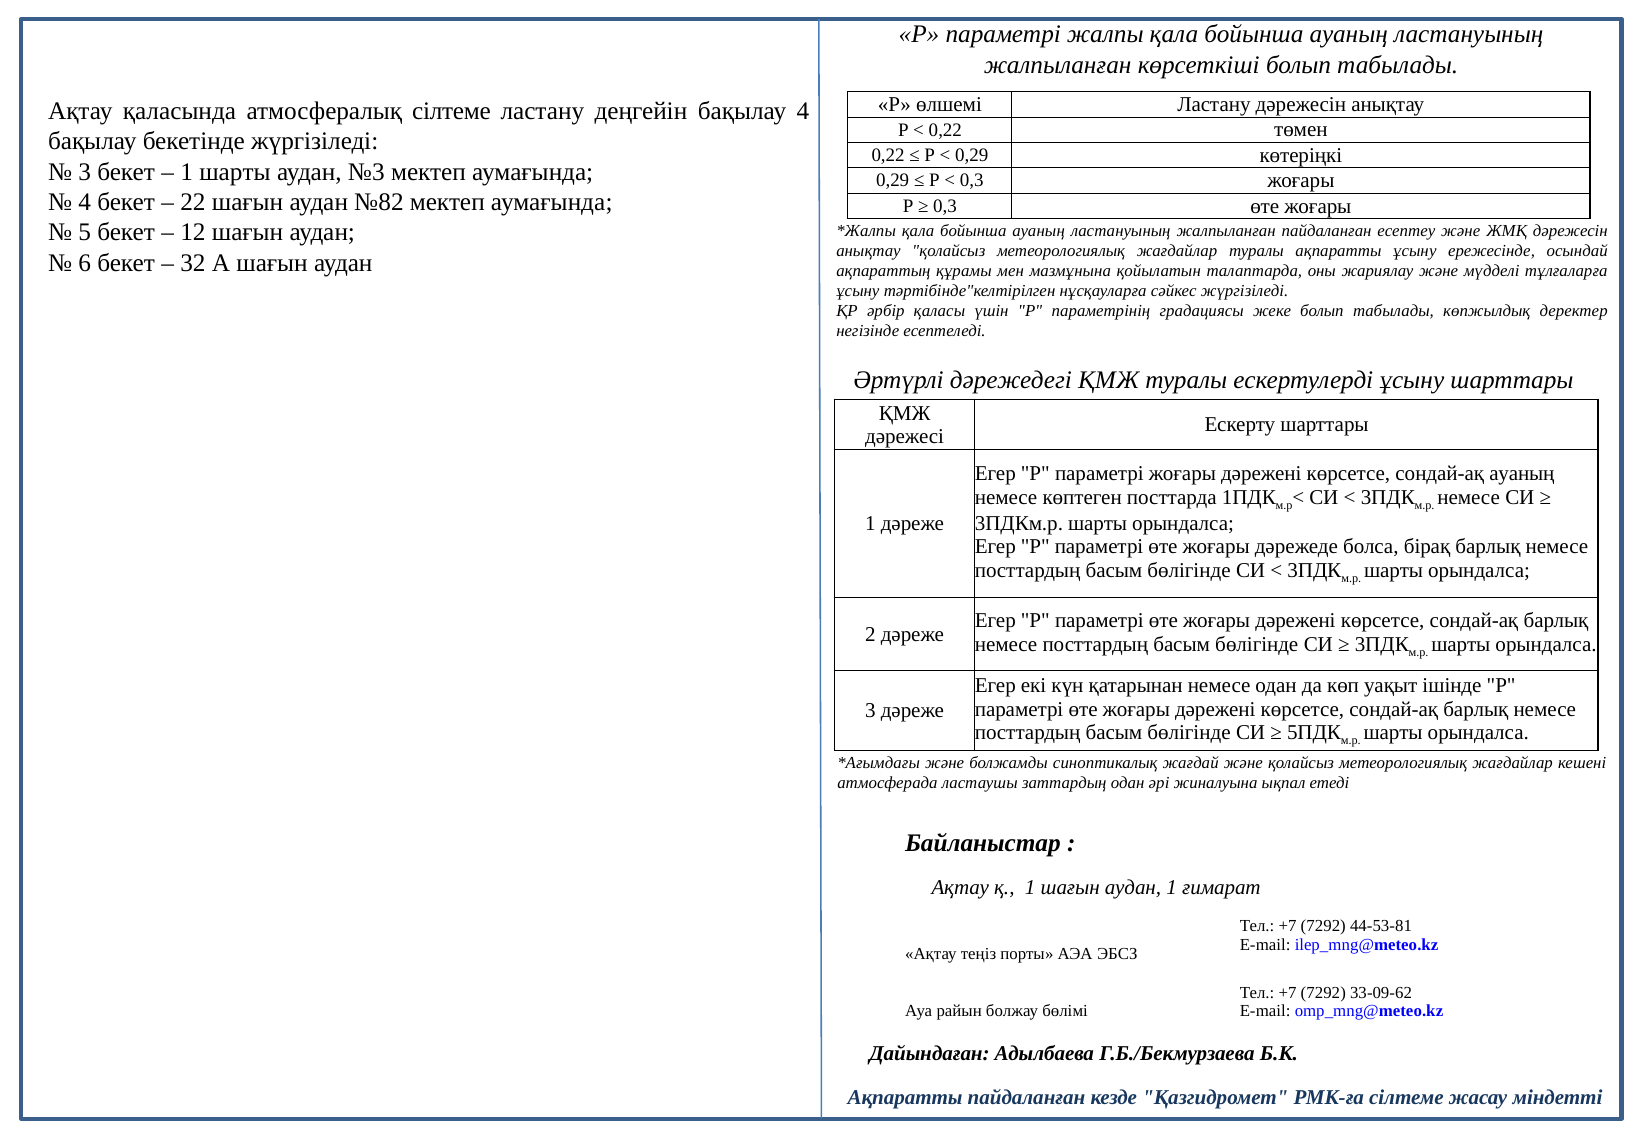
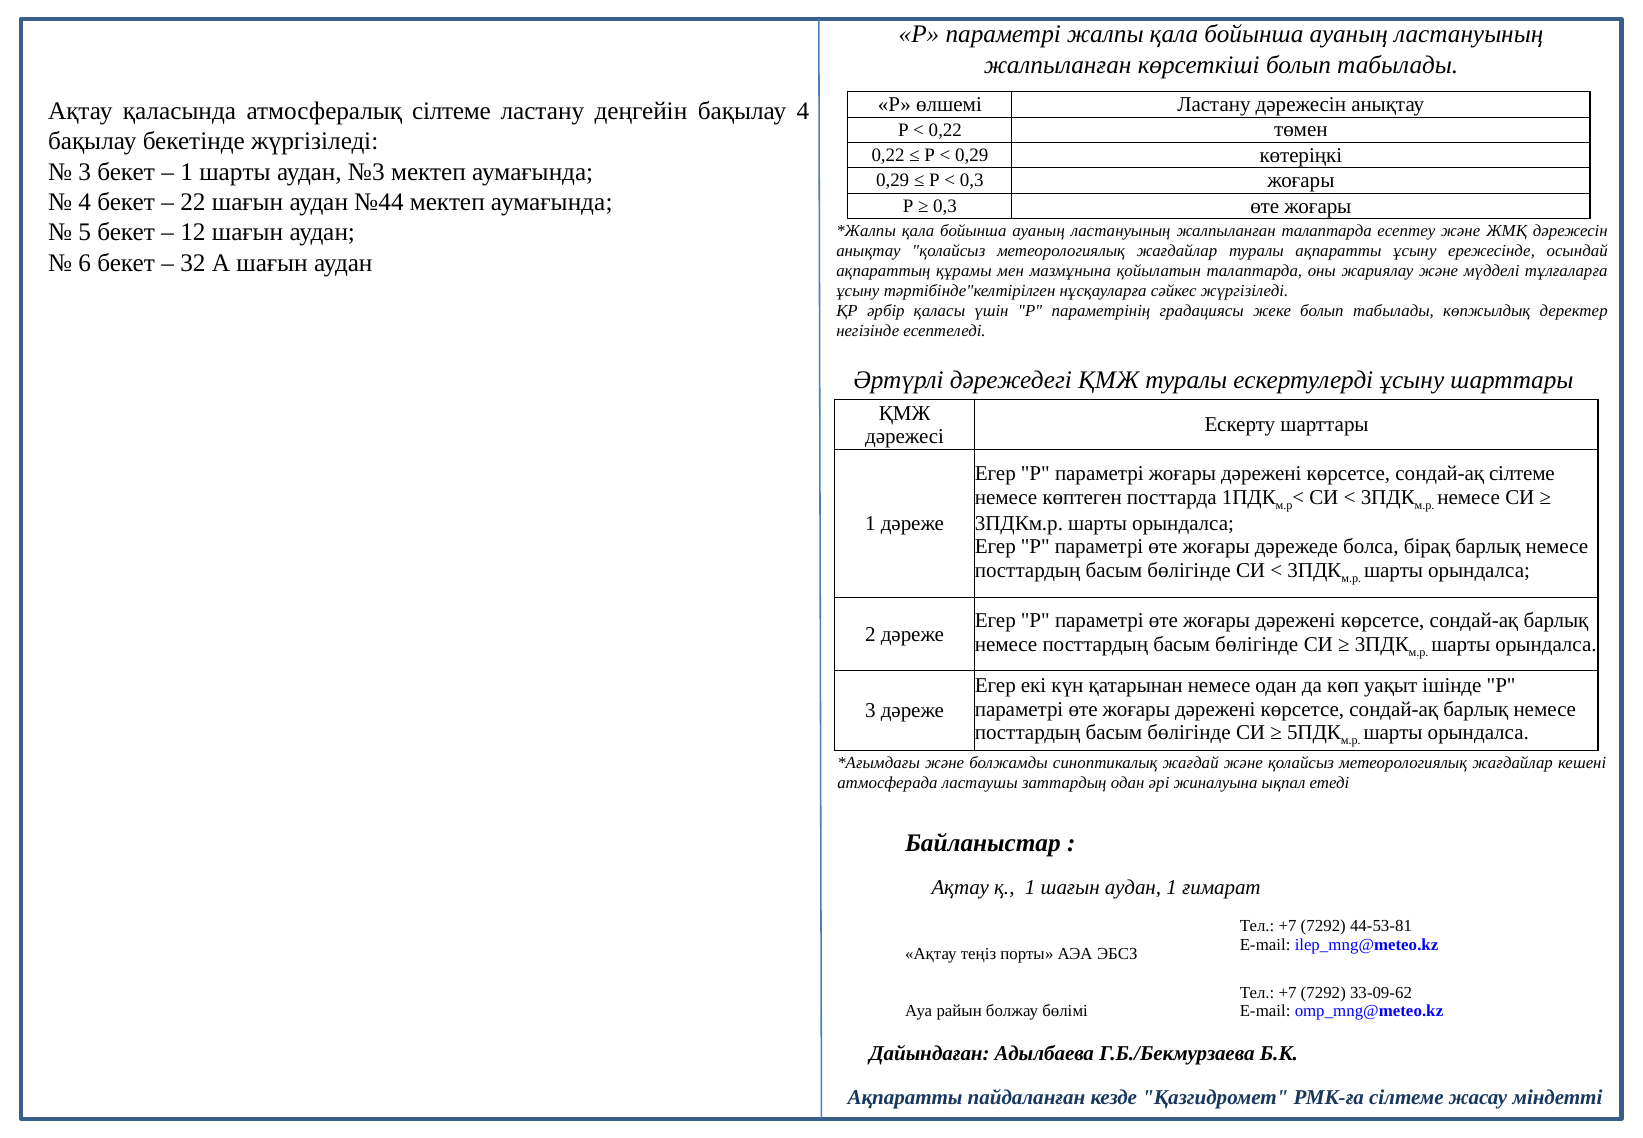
№82: №82 -> №44 (379, 202)
жалпыланған пайдаланған: пайдаланған -> талаптарда (1327, 230)
сондай-ақ ауаның: ауаның -> сілтеме (1522, 474)
